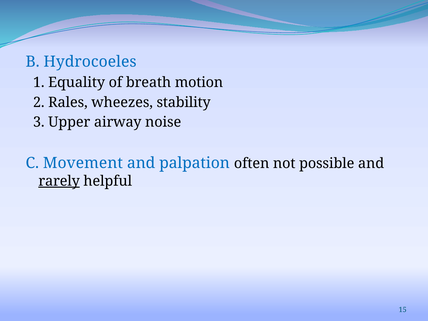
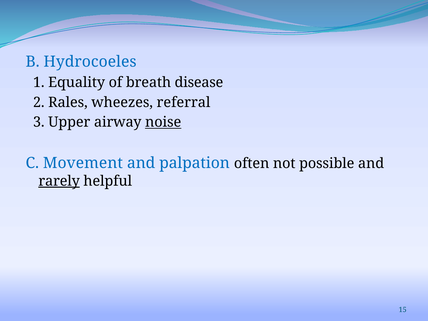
motion: motion -> disease (199, 82)
stability: stability -> referral (184, 102)
noise underline: none -> present (163, 122)
